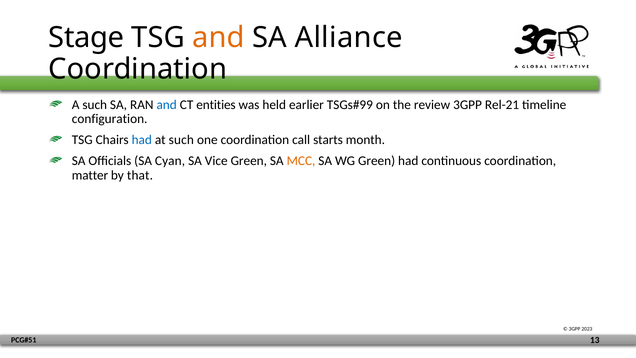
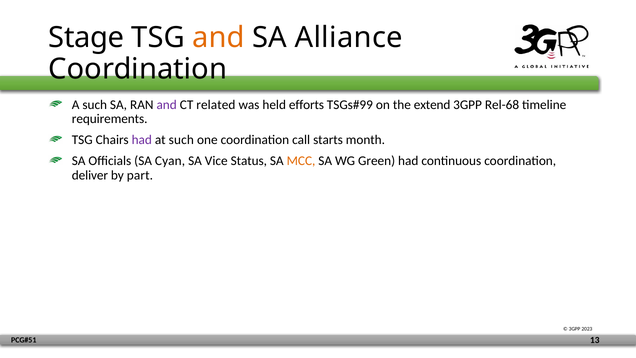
and colour: blue -> purple (167, 105)
entities: entities -> related (216, 105)
earlier: earlier -> efforts (306, 105)
review: review -> extend (432, 105)
Rel-21: Rel-21 -> Rel-68 (502, 105)
configuration: configuration -> requirements (110, 119)
had colour: blue -> purple (142, 140)
Vice Green: Green -> Status (249, 161)
matter: matter -> deliver (90, 175)
that: that -> part (140, 175)
